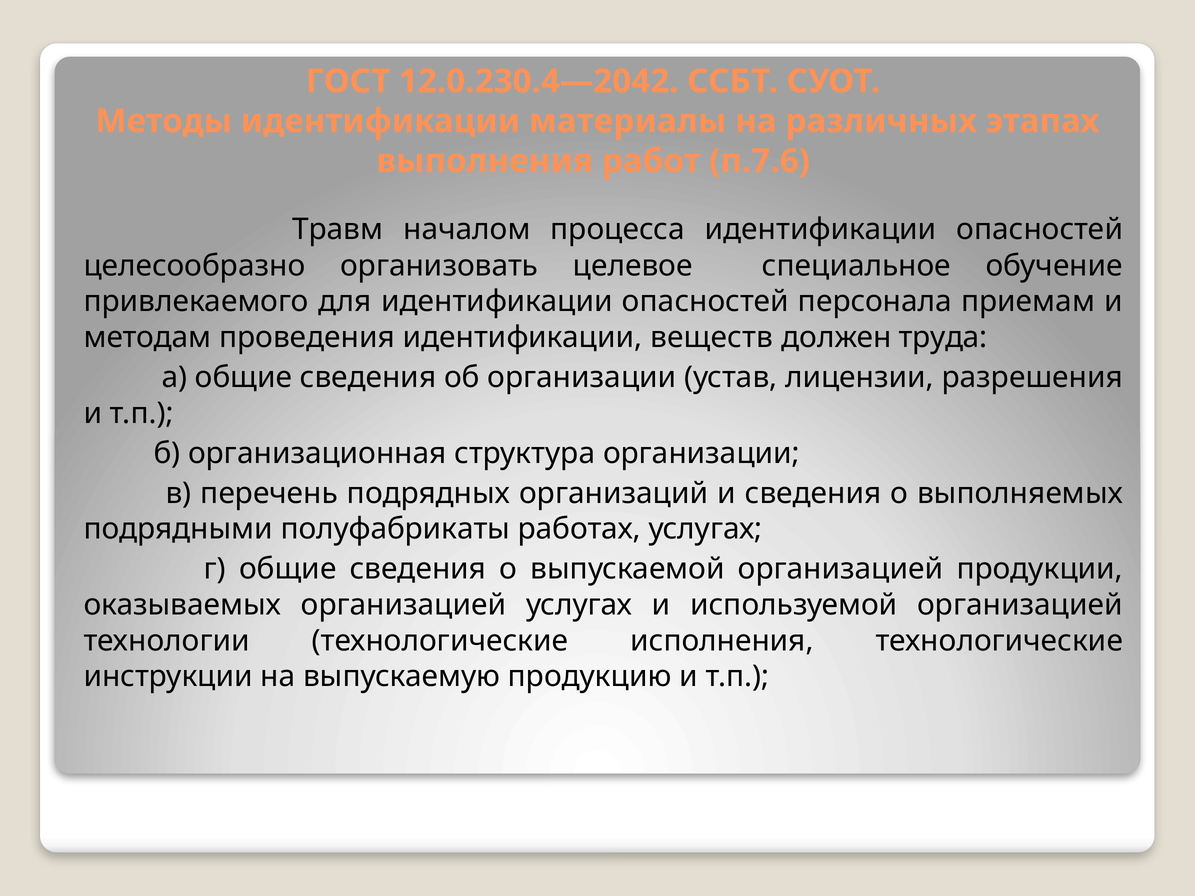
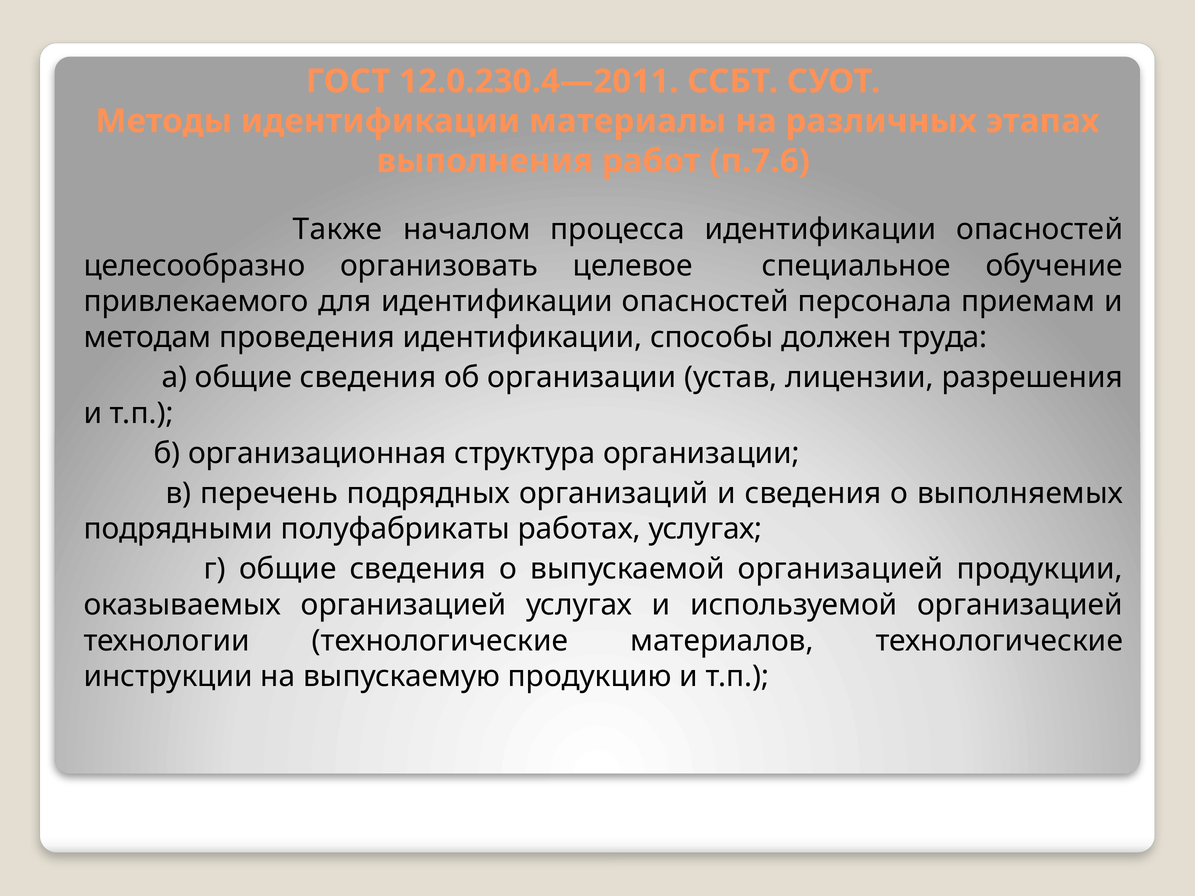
12.0.230.4—2042: 12.0.230.4—2042 -> 12.0.230.4—2011 (539, 81)
Травм: Травм -> Также (338, 229)
веществ: веществ -> способы (712, 338)
исполнения: исполнения -> материалов (722, 641)
